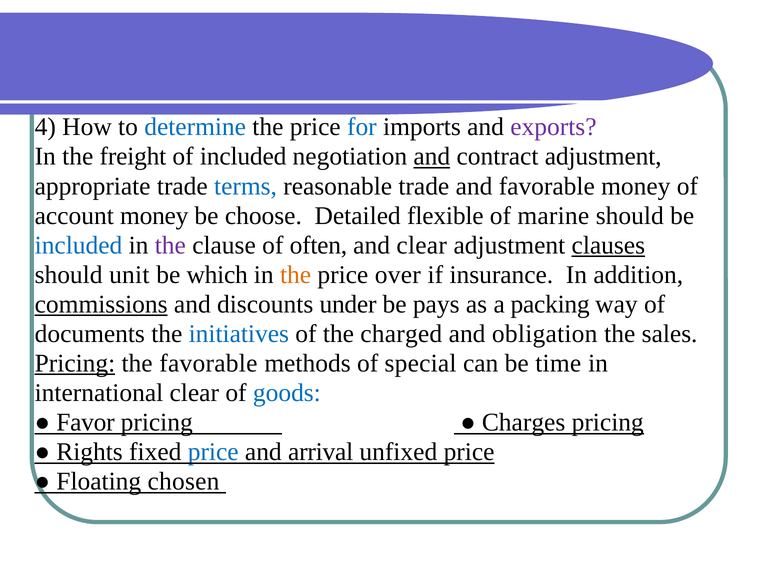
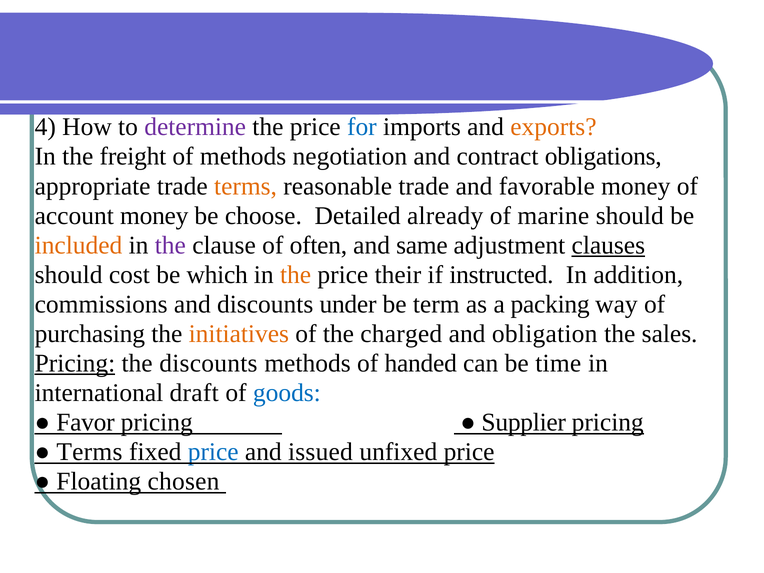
determine colour: blue -> purple (195, 127)
exports colour: purple -> orange (553, 127)
of included: included -> methods (243, 157)
and underline: present -> none (432, 157)
contract adjustment: adjustment -> obligations (603, 157)
terms colour: blue -> orange (246, 186)
flexible: flexible -> already (445, 216)
included colour: blue -> orange (79, 245)
and clear: clear -> same (422, 245)
unit: unit -> cost (129, 275)
over: over -> their (398, 275)
insurance: insurance -> instructed (501, 275)
commissions underline: present -> none (101, 304)
pays: pays -> term (436, 304)
documents: documents -> purchasing (90, 334)
initiatives colour: blue -> orange (239, 334)
the favorable: favorable -> discounts (208, 363)
special: special -> handed (421, 363)
international clear: clear -> draft (194, 393)
Charges: Charges -> Supplier (524, 422)
Rights: Rights -> Terms (89, 452)
arrival: arrival -> issued (320, 452)
